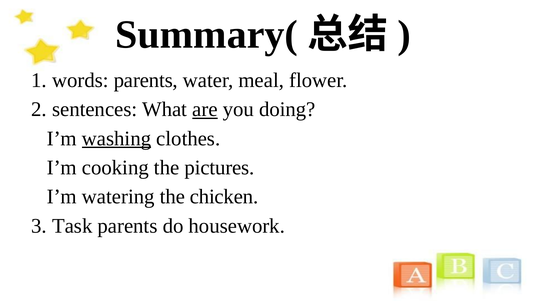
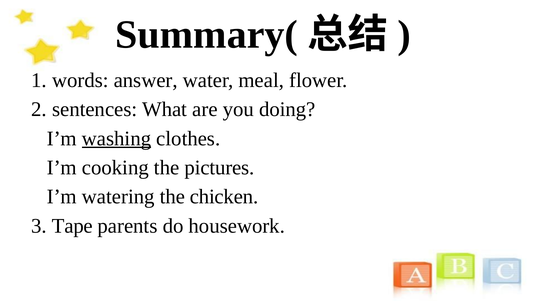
words parents: parents -> answer (146, 80)
are underline: present -> none (205, 109)
Task: Task -> Tape (72, 226)
